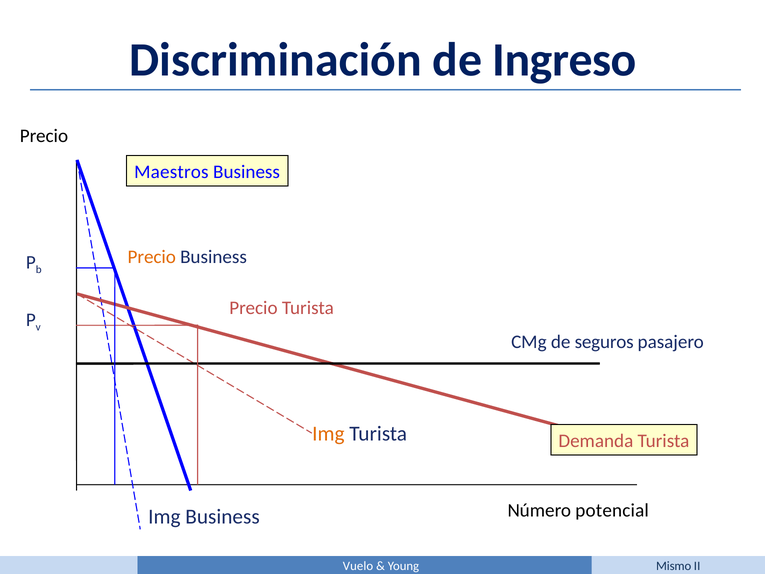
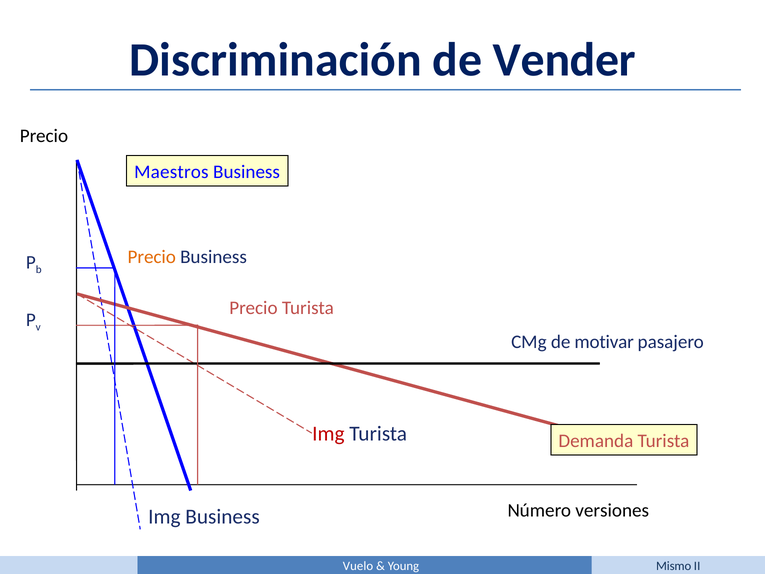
Ingreso: Ingreso -> Vender (564, 60)
seguros: seguros -> motivar (604, 342)
Img colour: orange -> red (328, 434)
potencial: potencial -> versiones (612, 510)
